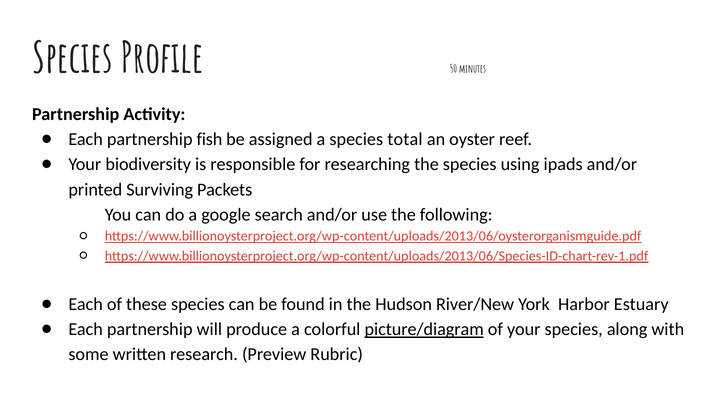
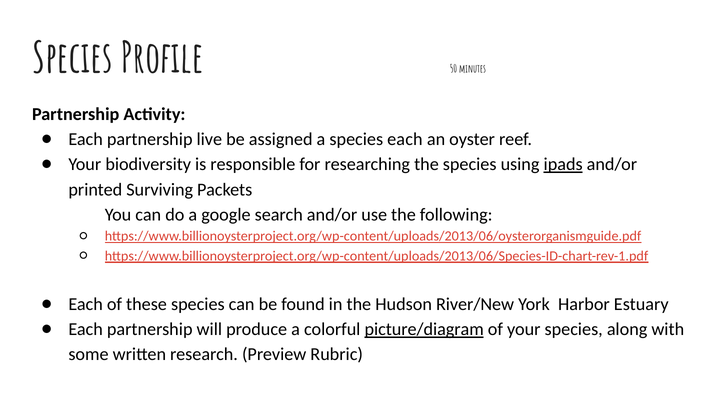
fish: fish -> live (209, 139)
species total: total -> each (405, 139)
ipads underline: none -> present (563, 164)
